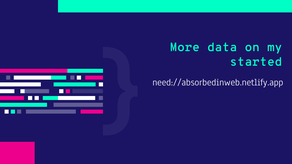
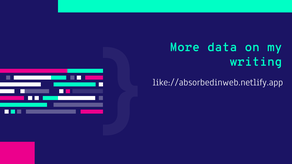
started: started -> writing (256, 62)
need://absorbedinweb.netlify.app: need://absorbedinweb.netlify.app -> like://absorbedinweb.netlify.app (218, 82)
